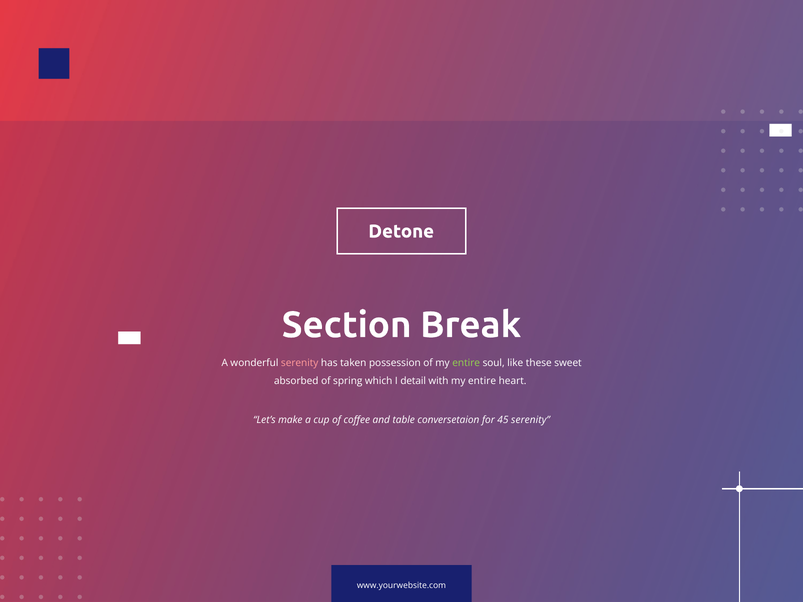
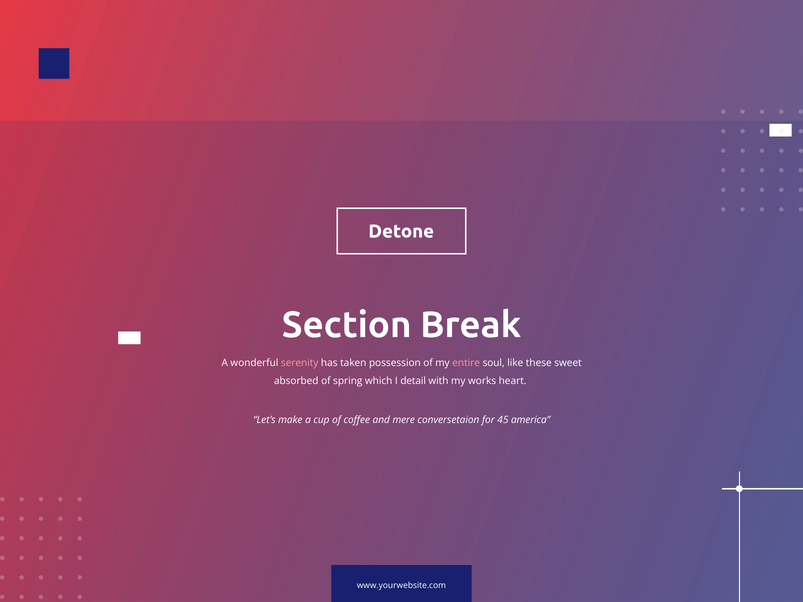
entire colour: light green -> pink (466, 363)
with my entire: entire -> works (482, 381)
table: table -> mere (404, 420)
45 serenity: serenity -> america (531, 420)
